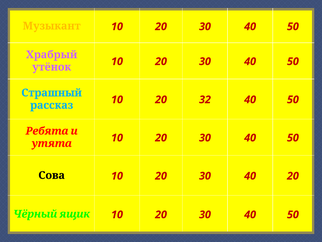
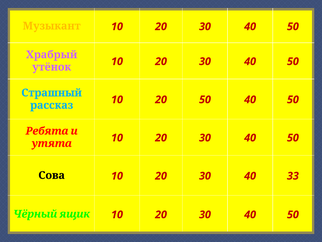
20 32: 32 -> 50 (205, 99)
40 20: 20 -> 33 (293, 176)
